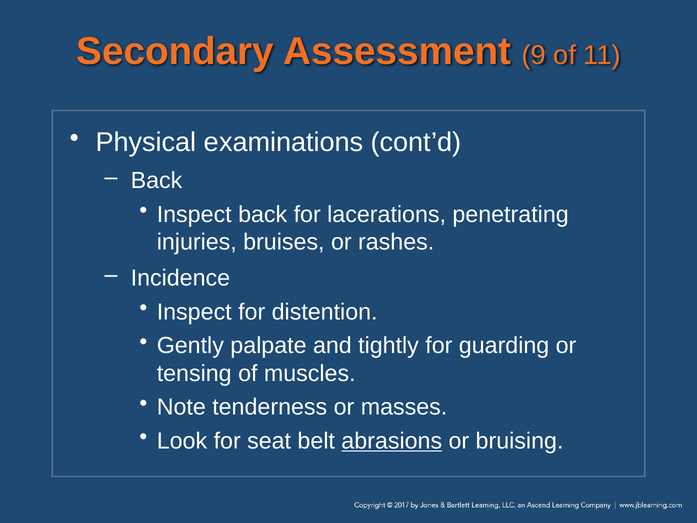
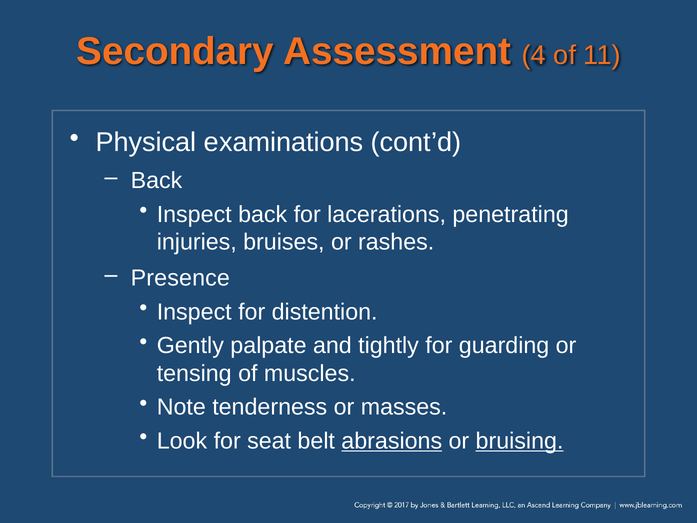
9: 9 -> 4 (534, 55)
Incidence: Incidence -> Presence (180, 278)
bruising underline: none -> present (520, 441)
